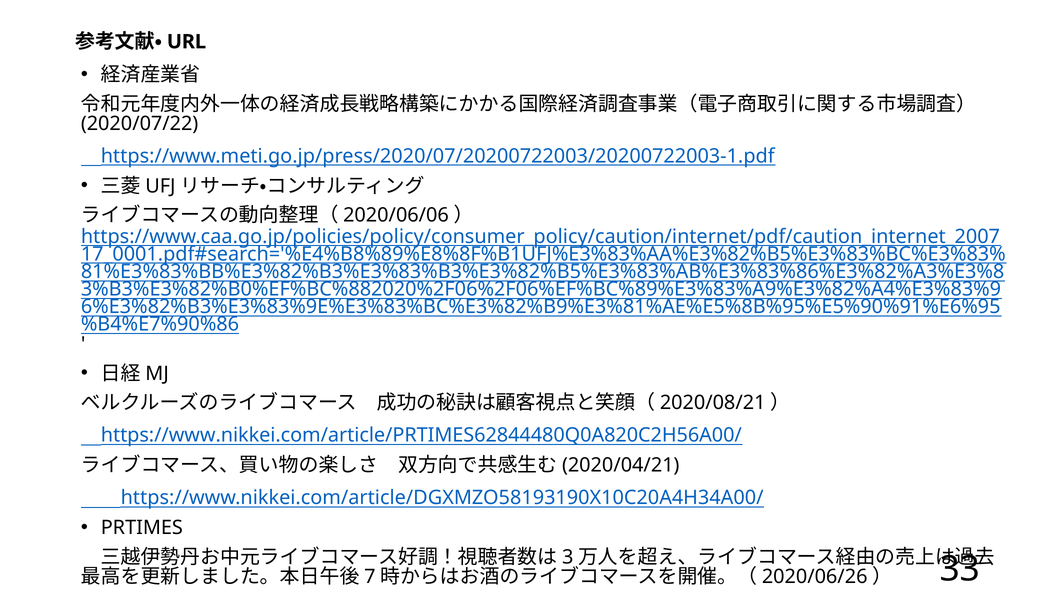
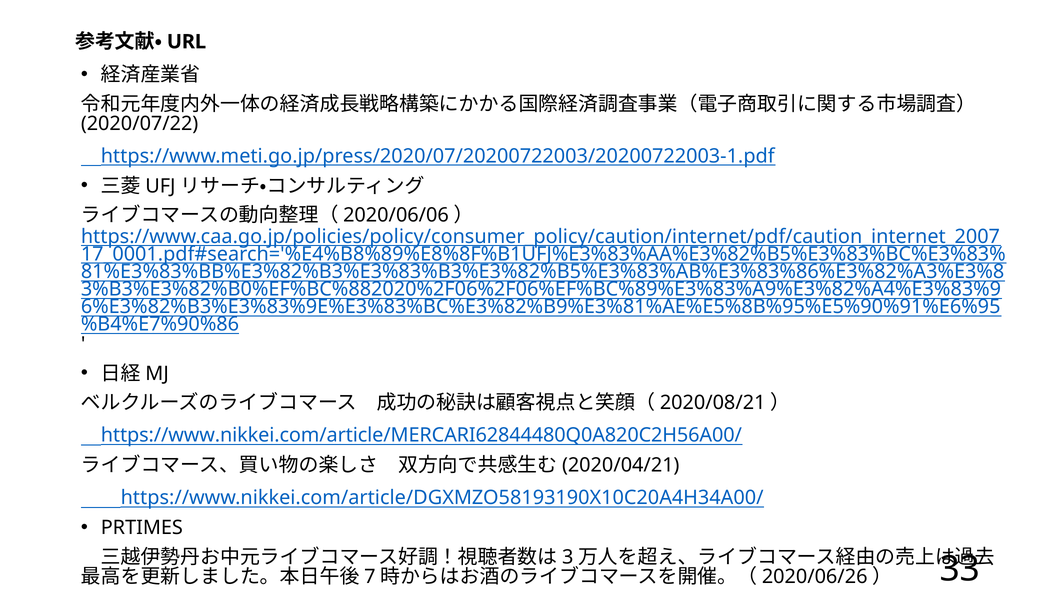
https://www.nikkei.com/article/PRTIMES62844480Q0A820C2H56A00/: https://www.nikkei.com/article/PRTIMES62844480Q0A820C2H56A00/ -> https://www.nikkei.com/article/MERCARI62844480Q0A820C2H56A00/ (421, 435)
